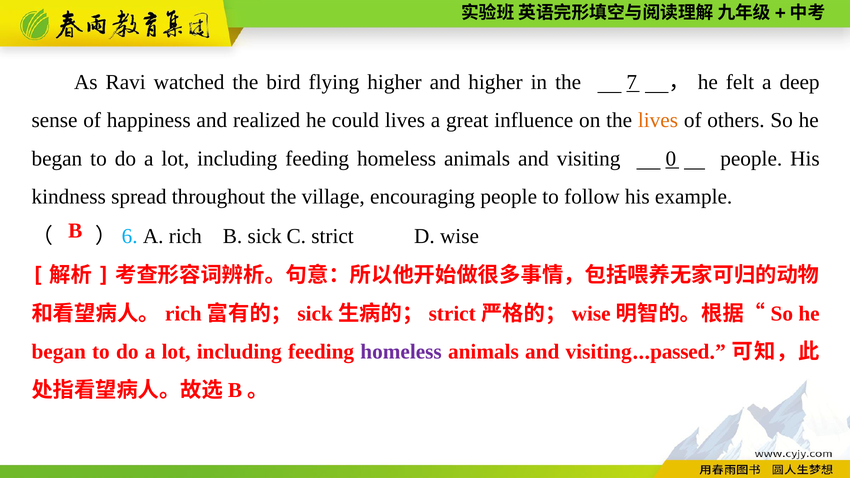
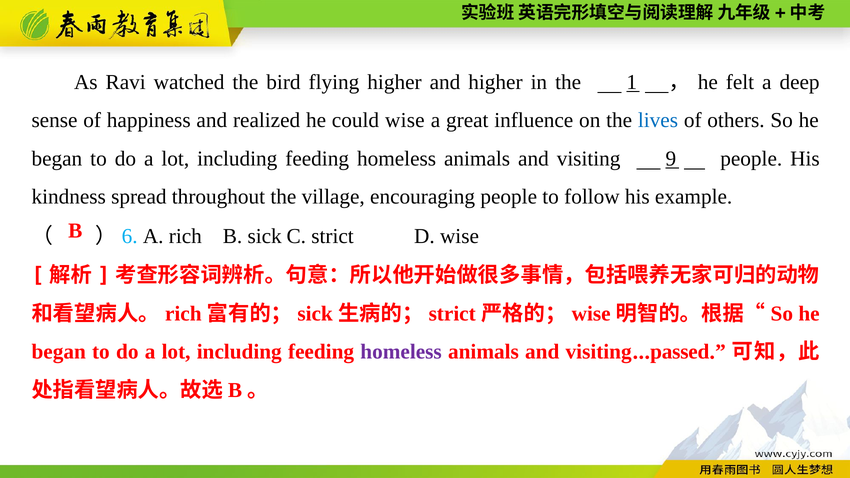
7: 7 -> 1 (632, 82)
could lives: lives -> wise (405, 120)
lives colour: orange -> blue (658, 120)
0: 0 -> 9 (671, 159)
